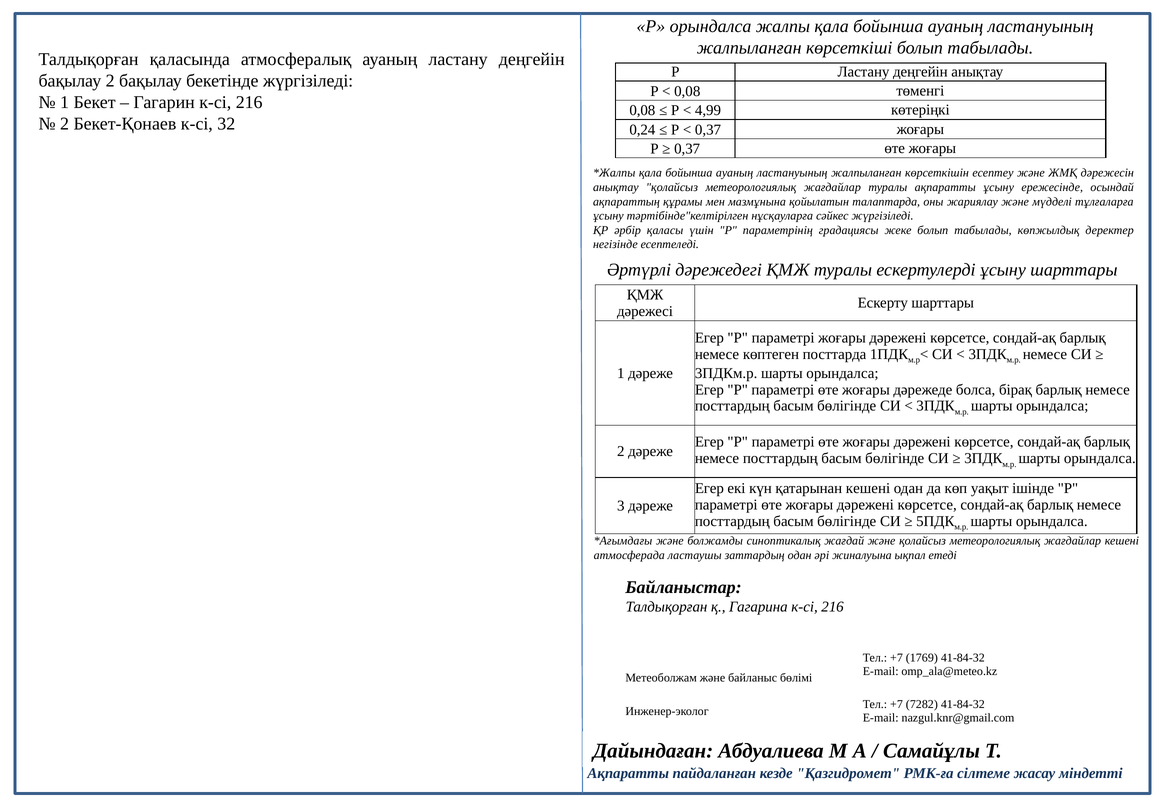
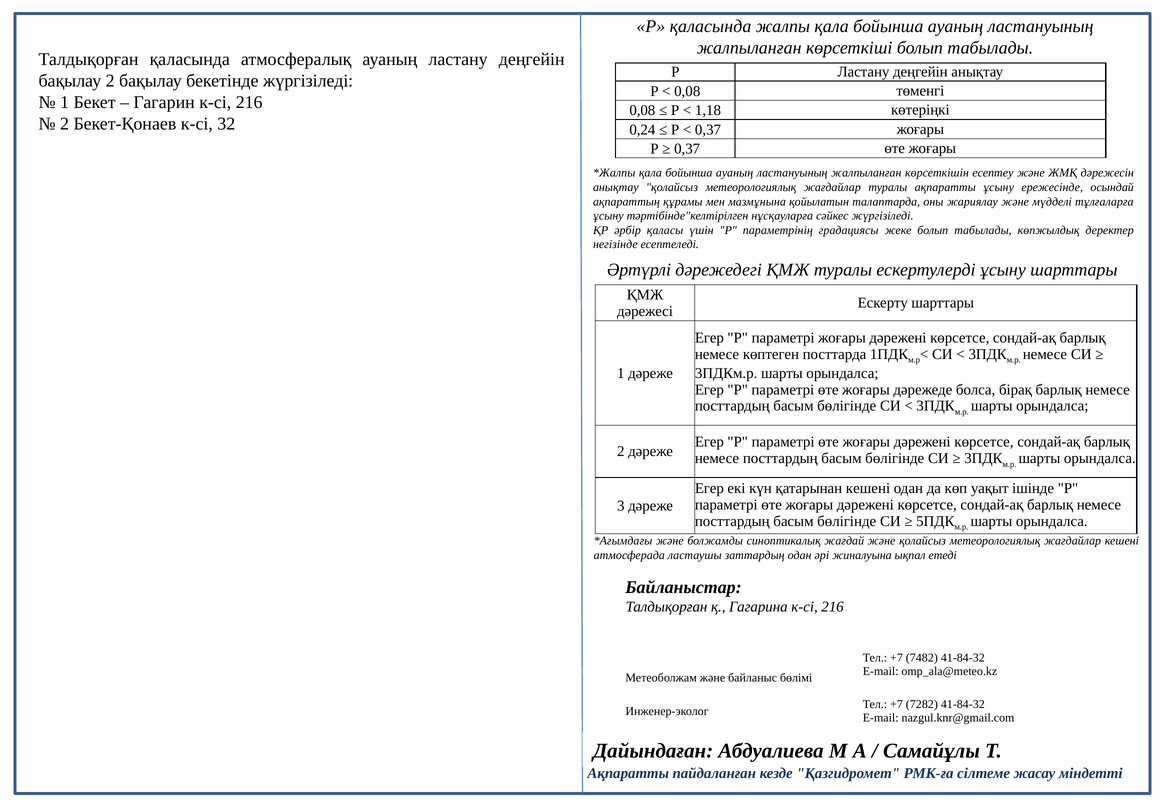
Р орындалса: орындалса -> қаласында (711, 26)
4,99: 4,99 -> 1,18 (708, 110)
1769: 1769 -> 7482 (922, 658)
